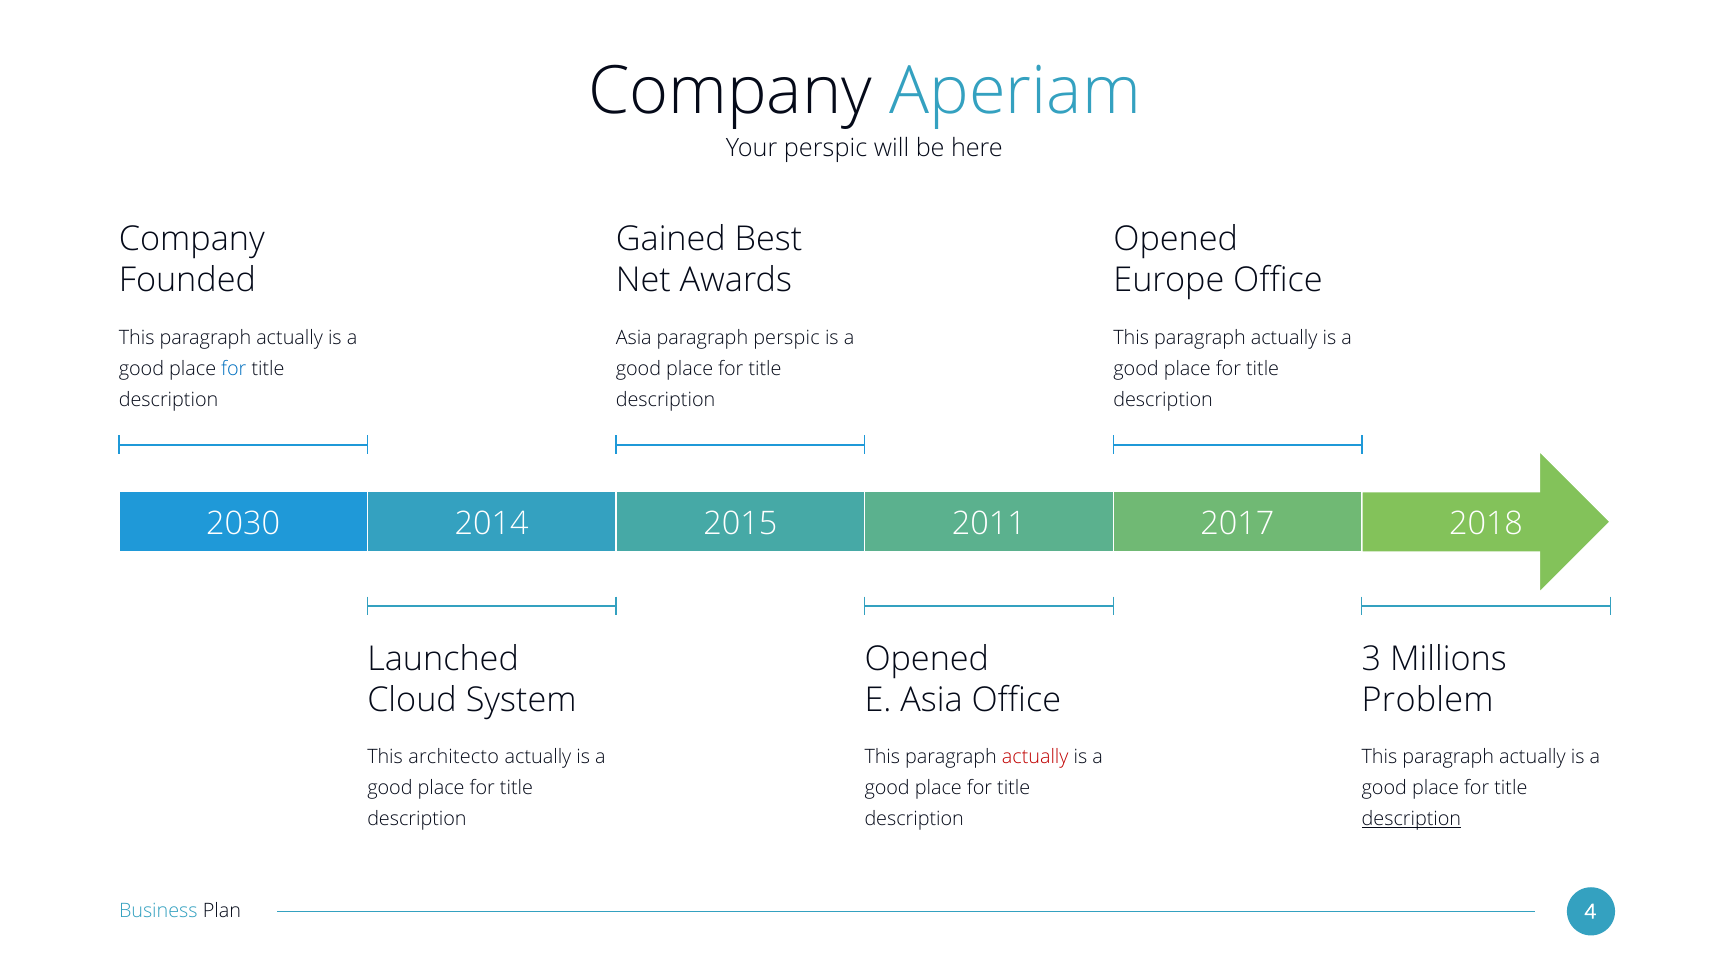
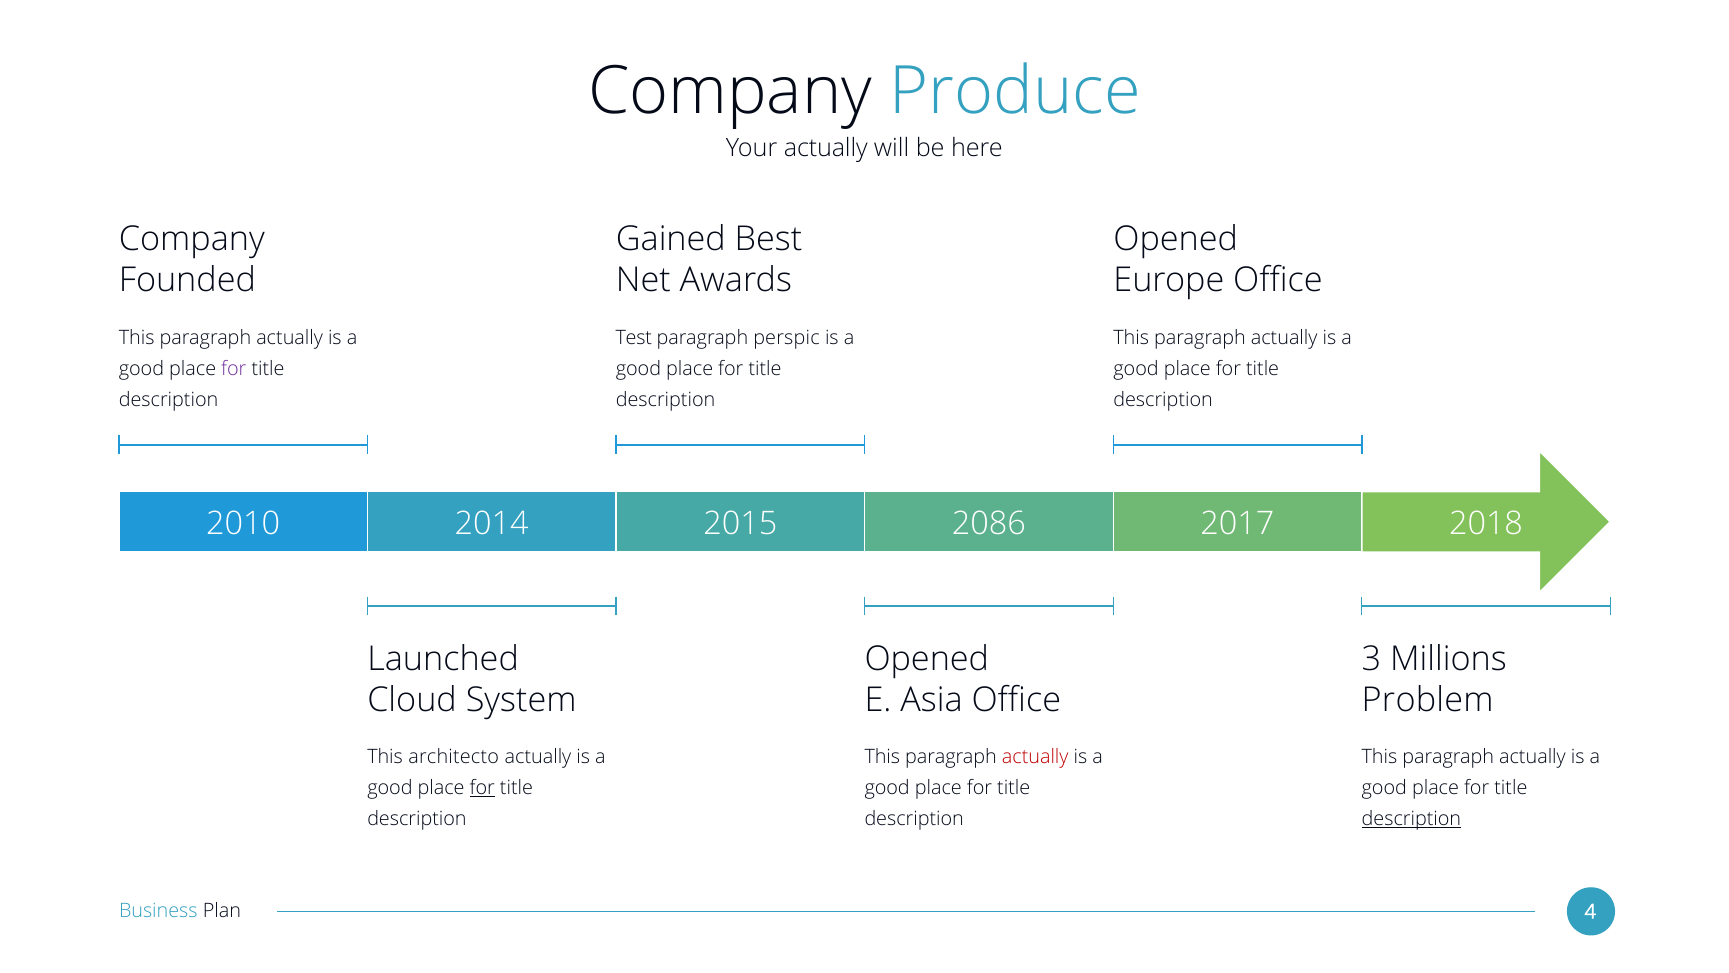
Aperiam: Aperiam -> Produce (1015, 92)
Your perspic: perspic -> actually (826, 148)
Asia: Asia -> Test (634, 338)
for colour: blue -> purple (234, 369)
2030: 2030 -> 2010 (243, 524)
2011: 2011 -> 2086 (989, 524)
for underline: none -> present (482, 788)
